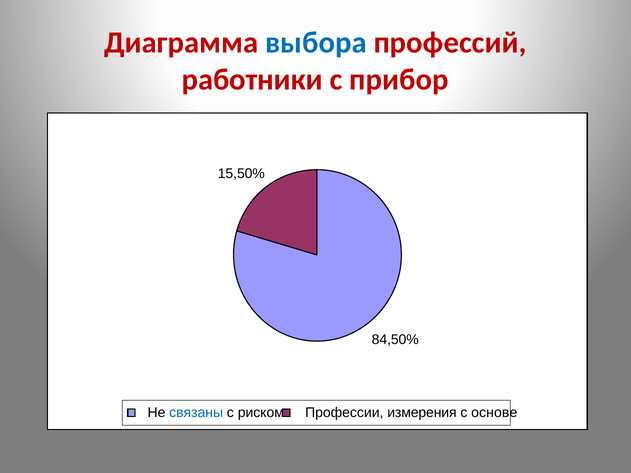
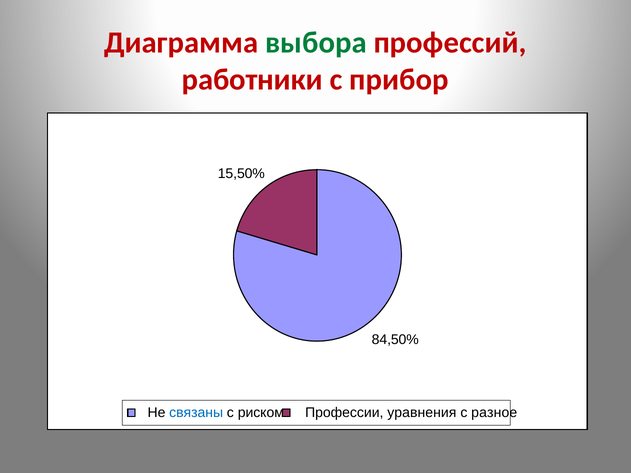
выбора colour: blue -> green (316, 43)
измерения: измерения -> уравнения (422, 413)
основе: основе -> разное (494, 413)
